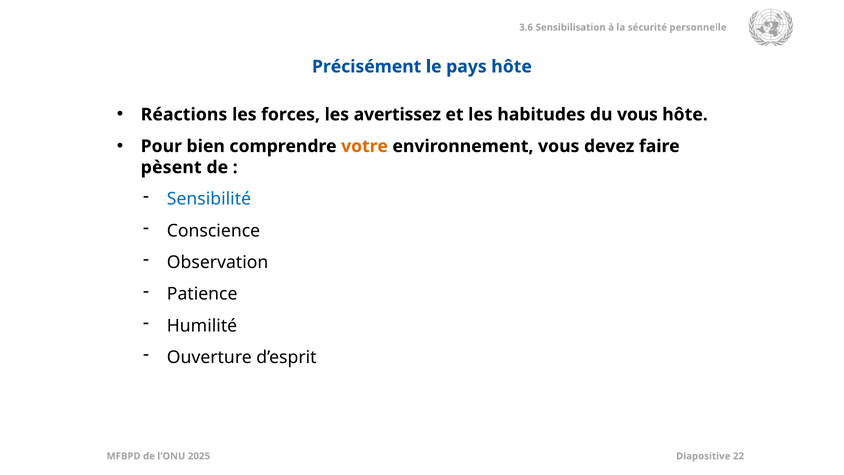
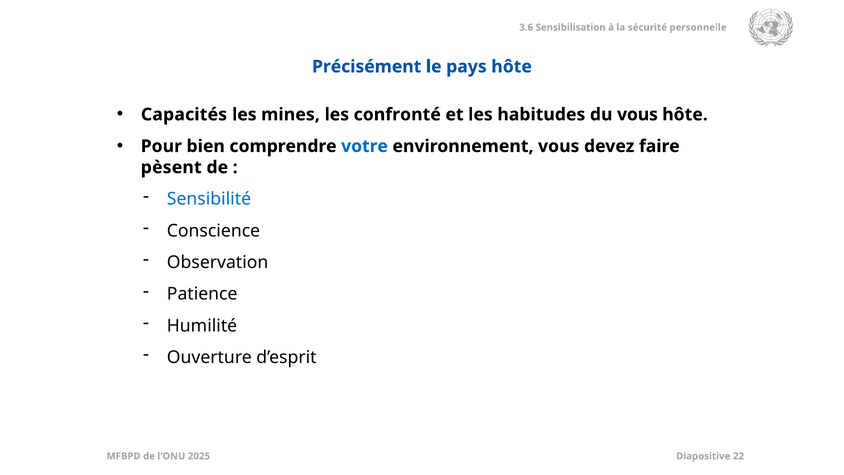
Réactions: Réactions -> Capacités (184, 114)
forces: forces -> mines (290, 114)
avertissez: avertissez -> confronté (397, 114)
votre colour: orange -> blue (365, 146)
